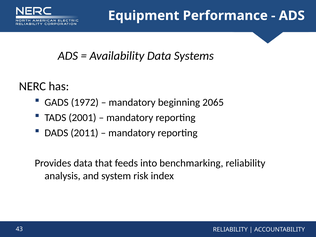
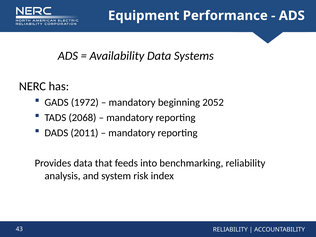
2065: 2065 -> 2052 (213, 102)
2001: 2001 -> 2068 (82, 118)
